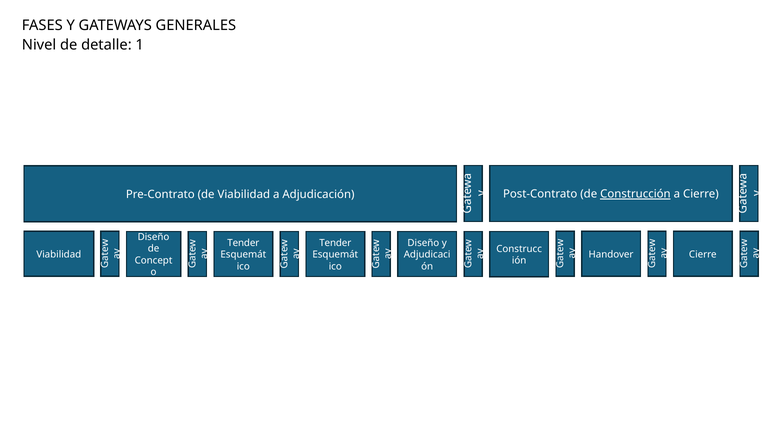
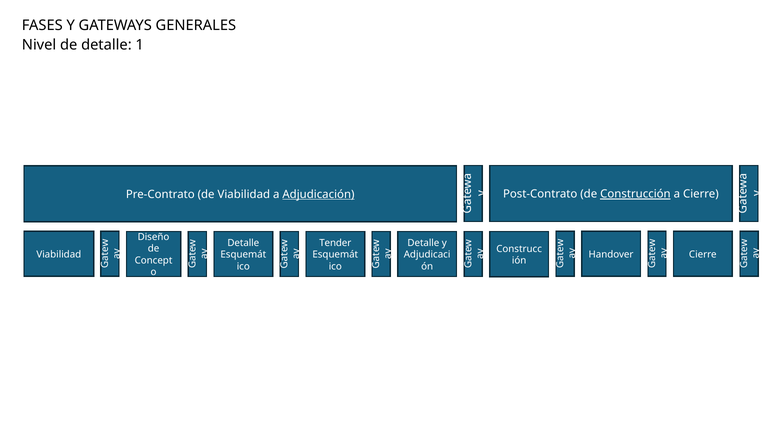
Adjudicación underline: none -> present (318, 194)
Tender: Tender -> Detalle (243, 243)
Diseño: Diseño -> Detalle (423, 243)
